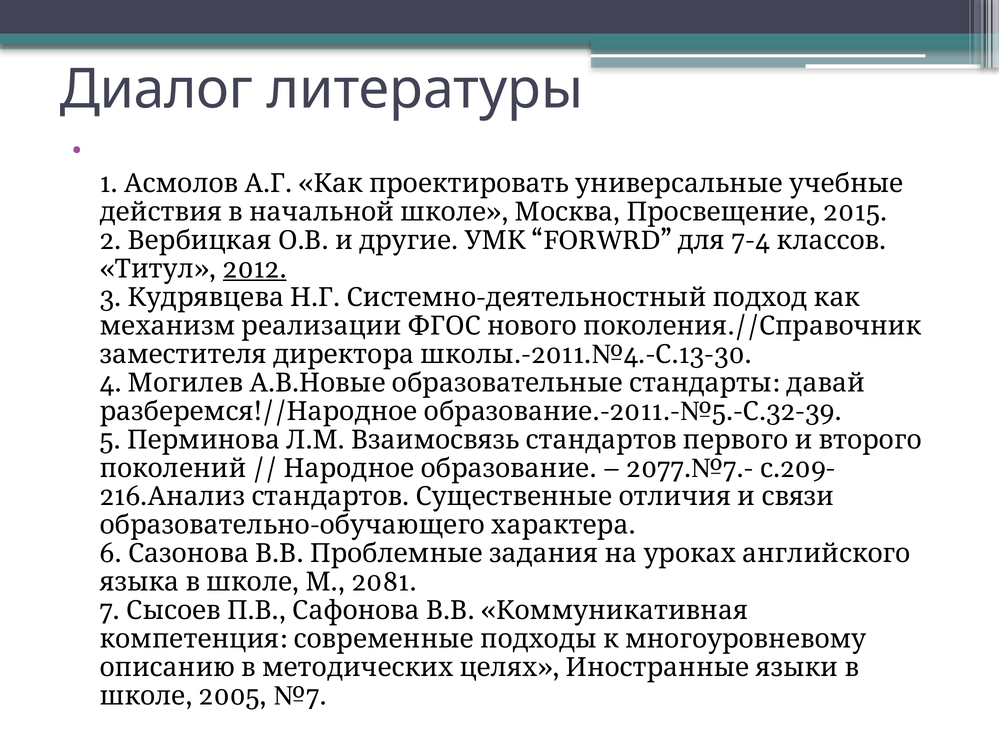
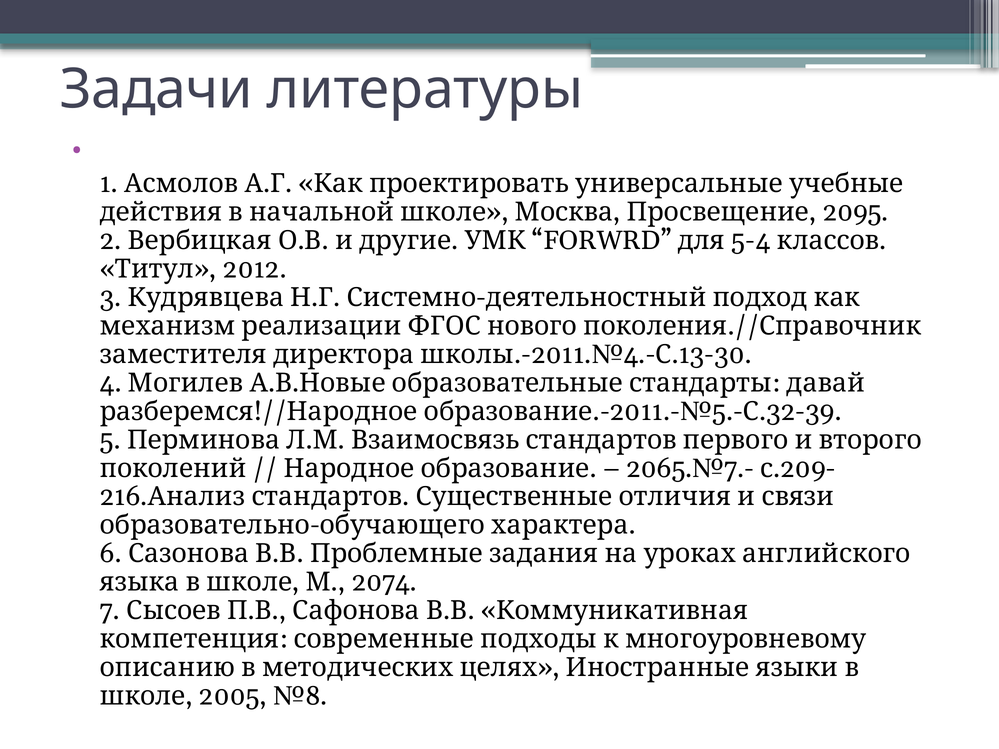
Диалог: Диалог -> Задачи (156, 90)
2015: 2015 -> 2095 (856, 212)
7-4: 7-4 -> 5-4 (751, 241)
2012 underline: present -> none (255, 269)
2077.№7.-: 2077.№7.- -> 2065.№7.- (690, 468)
2081: 2081 -> 2074 (384, 582)
№7: №7 -> №8 (300, 696)
